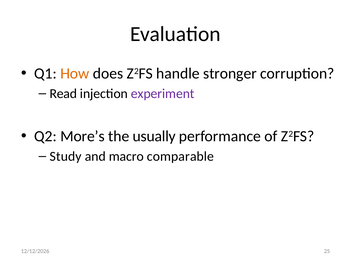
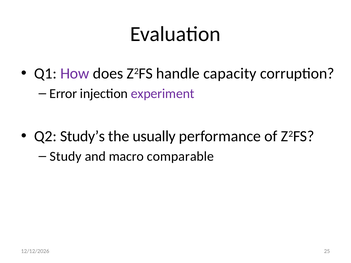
How colour: orange -> purple (75, 74)
stronger: stronger -> capacity (230, 74)
Read: Read -> Error (63, 94)
More’s: More’s -> Study’s (83, 136)
